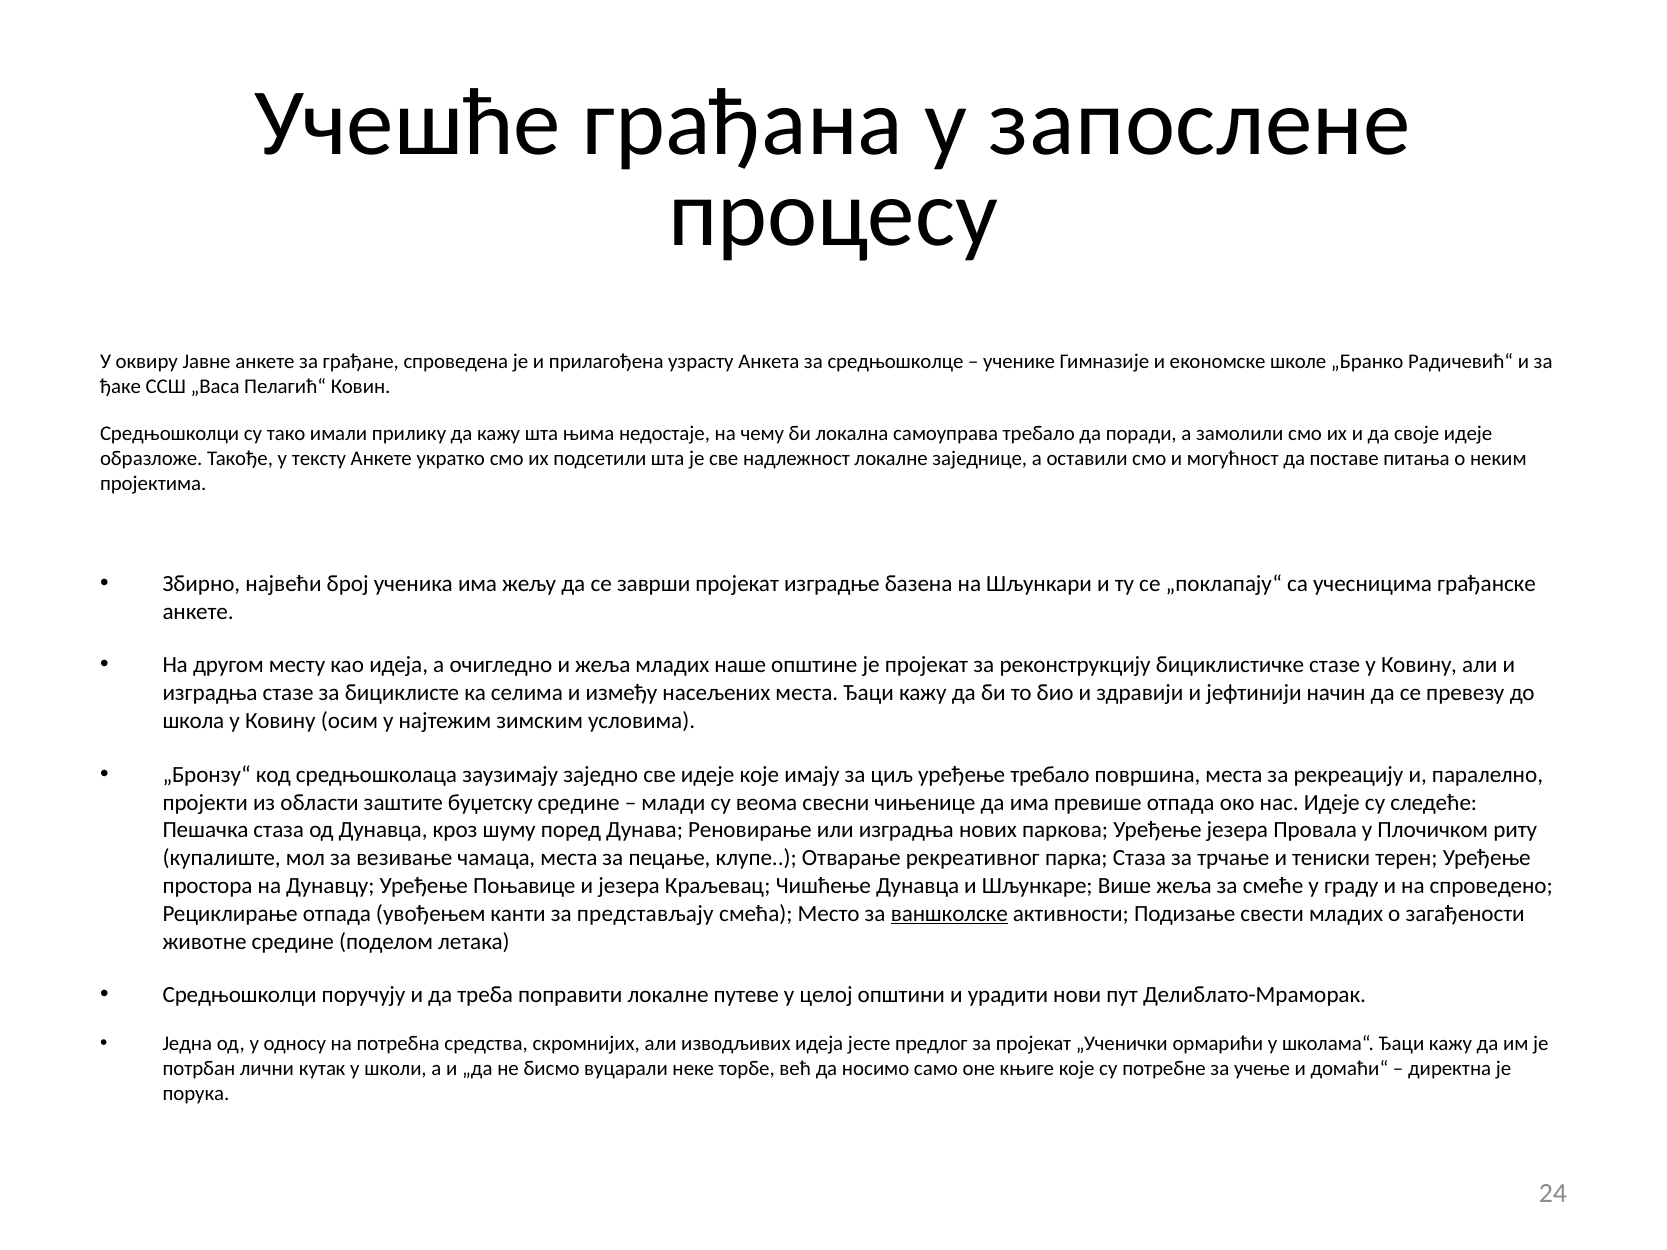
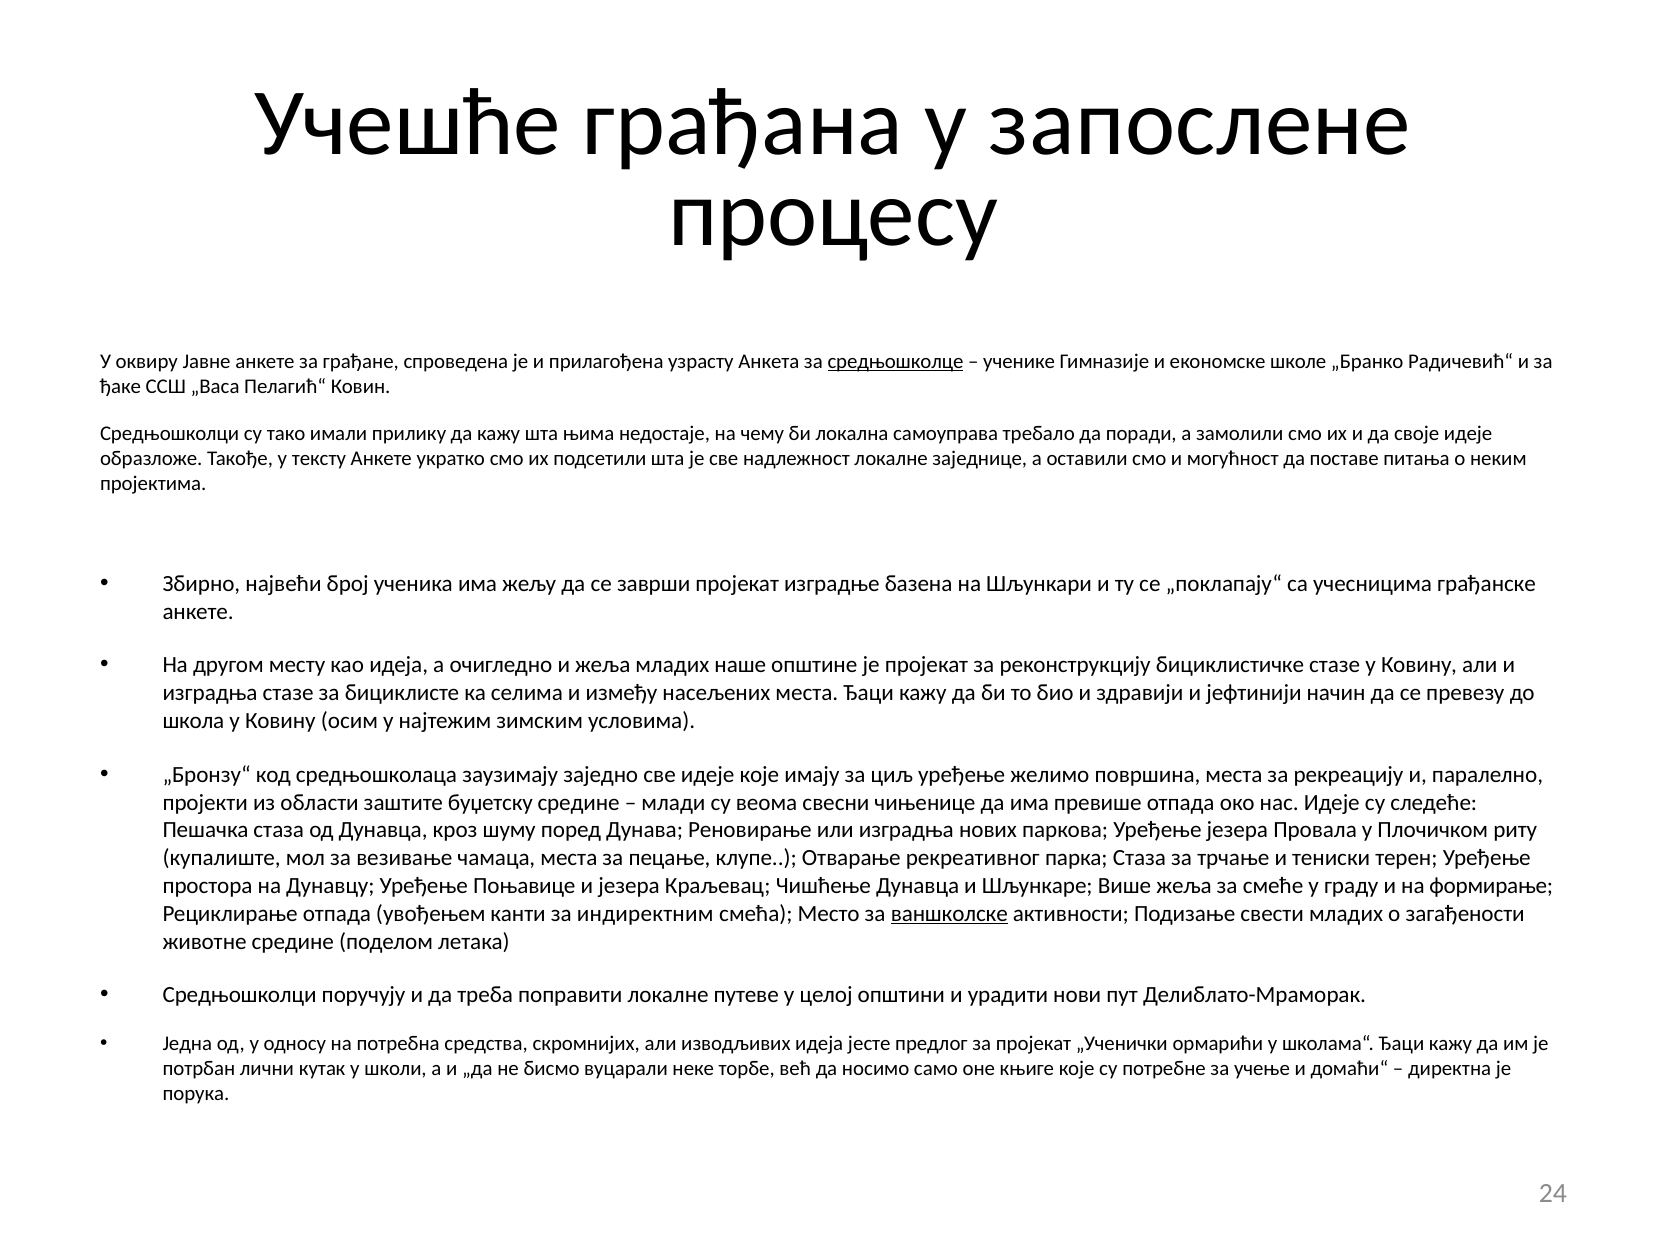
средњошколце underline: none -> present (895, 361)
уређење требало: требало -> желимо (1050, 775)
спроведено: спроведено -> формирање (1491, 886)
представљају: представљају -> индиректним (645, 914)
